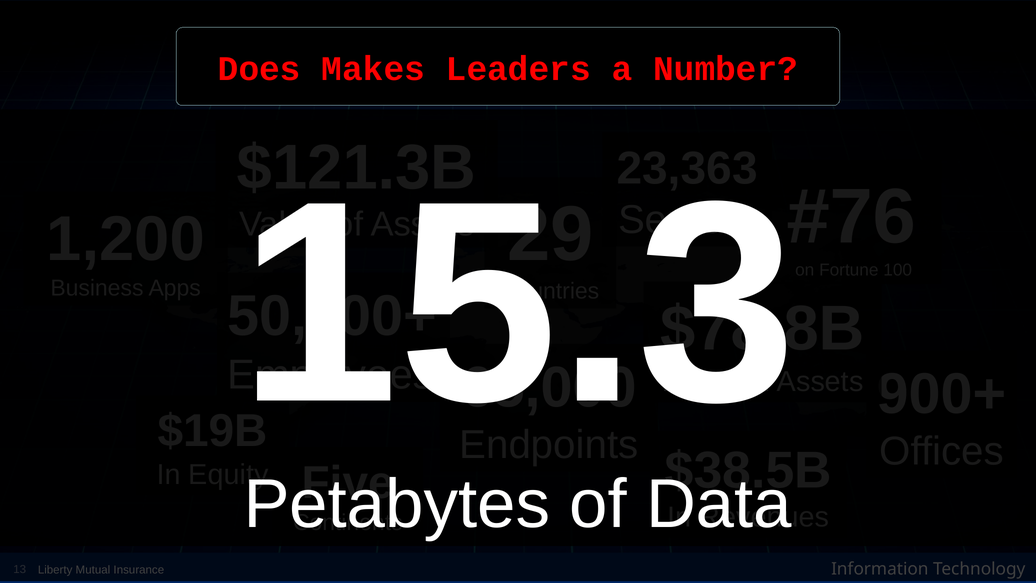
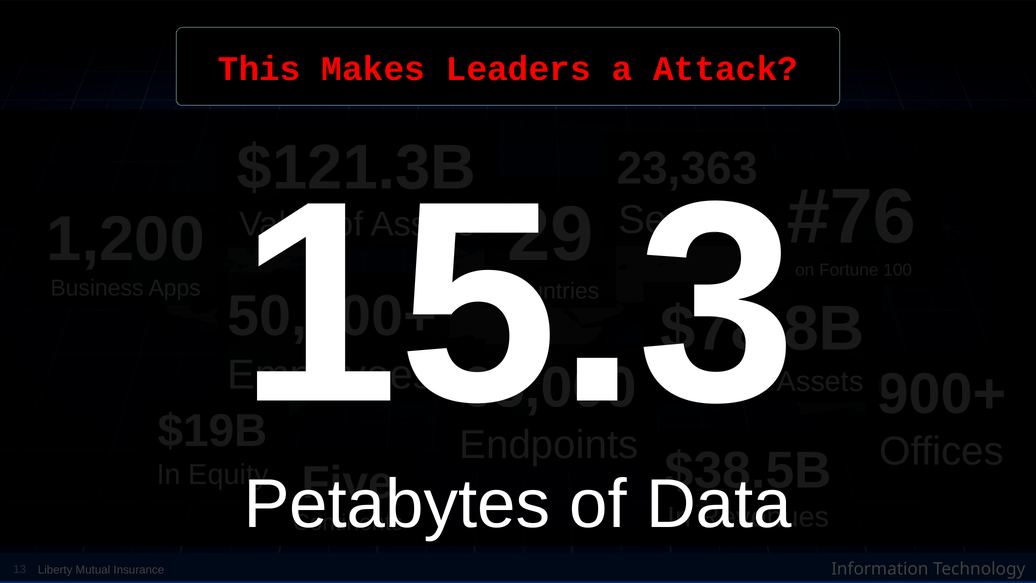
Does: Does -> This (259, 69)
Number: Number -> Attack (726, 69)
